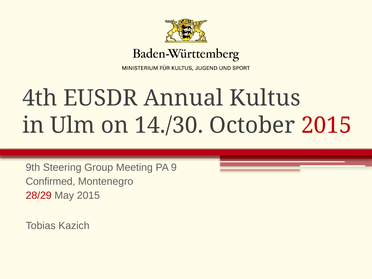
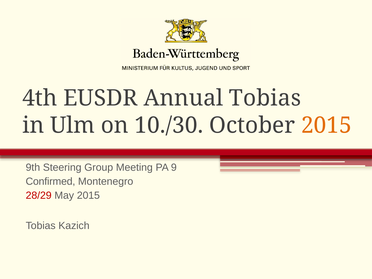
Annual Kultus: Kultus -> Tobias (265, 98)
14./30: 14./30 -> 10./30 (169, 125)
2015 colour: red -> orange (326, 125)
